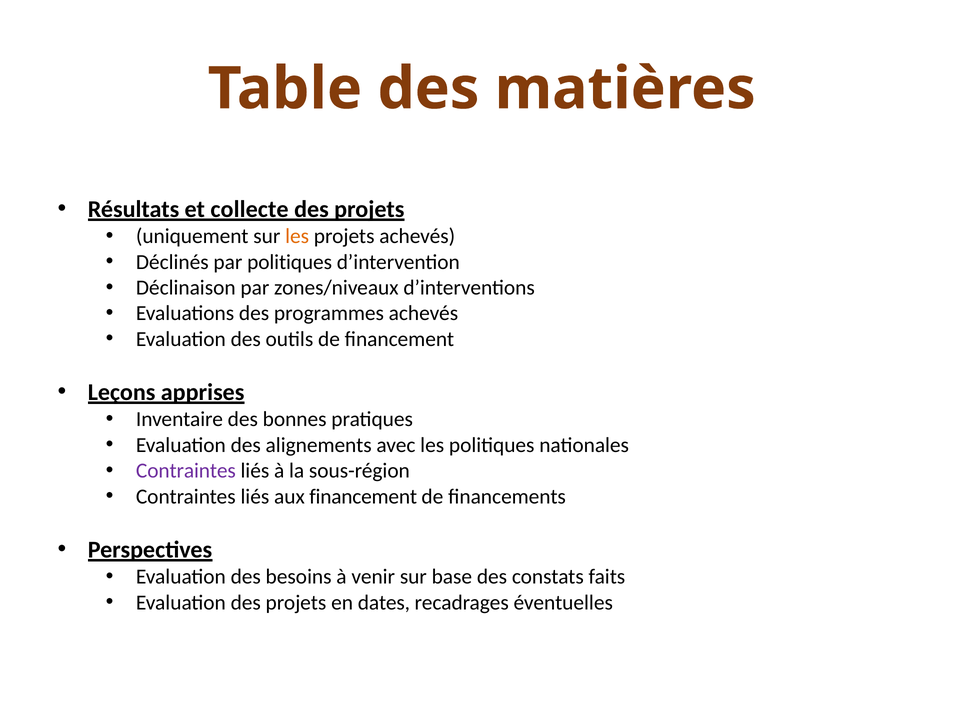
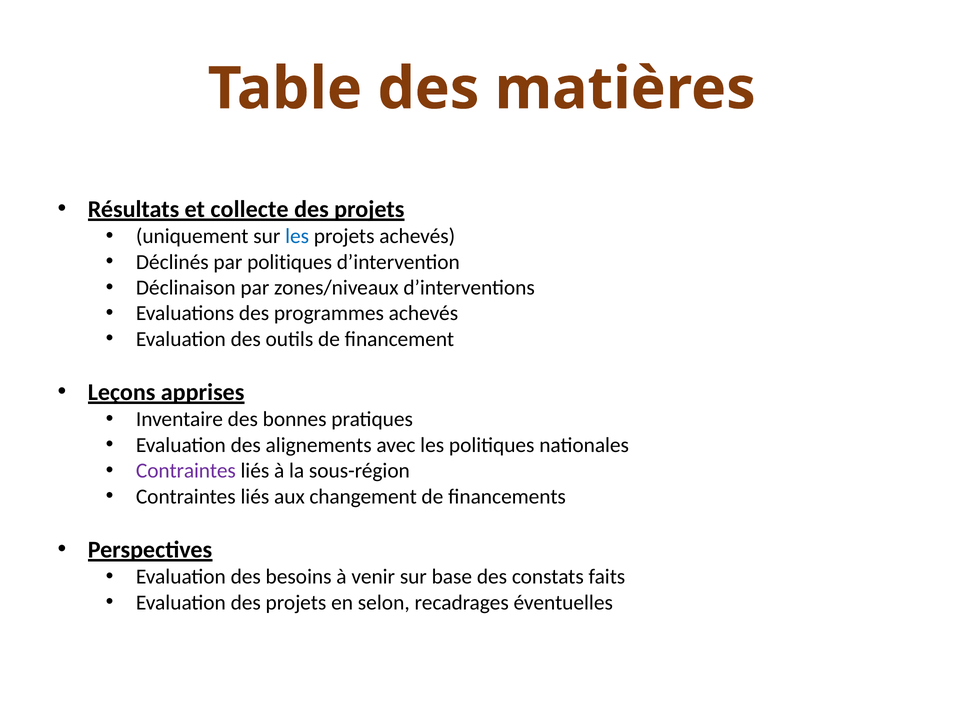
les colour: orange -> blue (297, 236)
aux financement: financement -> changement (363, 496)
dates: dates -> selon (384, 602)
